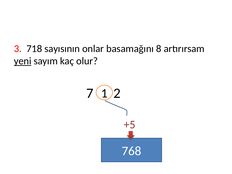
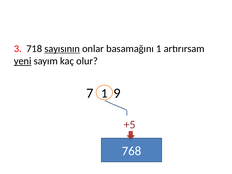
sayısının underline: none -> present (62, 49)
basamağını 8: 8 -> 1 (159, 49)
2: 2 -> 9 (117, 93)
